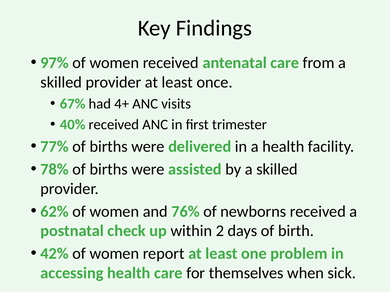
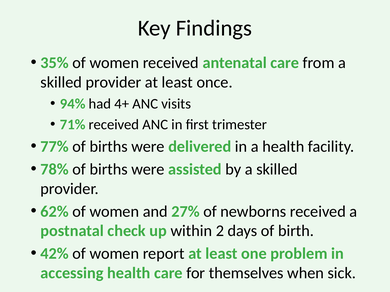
97%: 97% -> 35% (55, 63)
67%: 67% -> 94% (73, 104)
40%: 40% -> 71% (73, 125)
76%: 76% -> 27% (186, 212)
